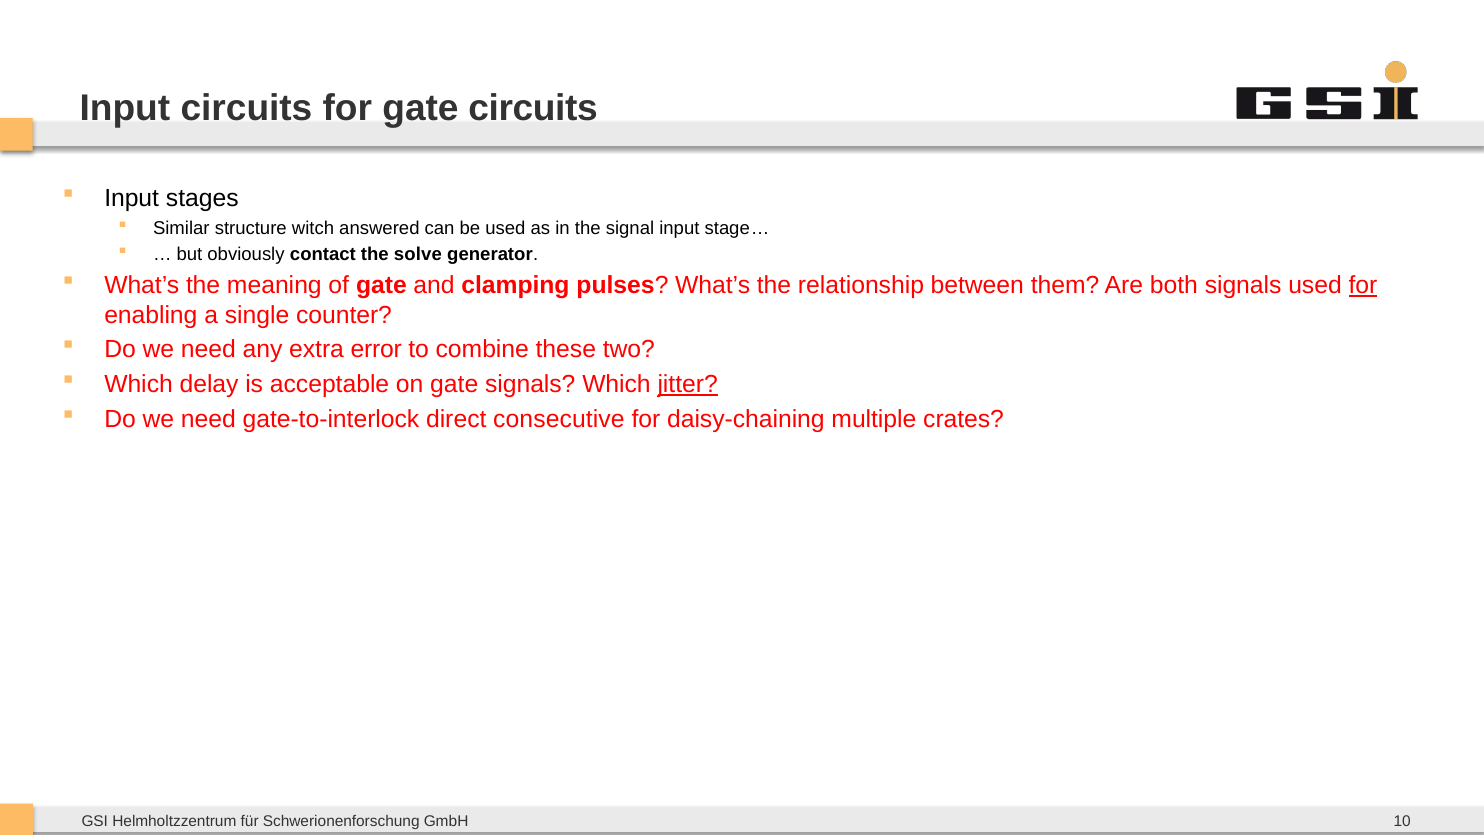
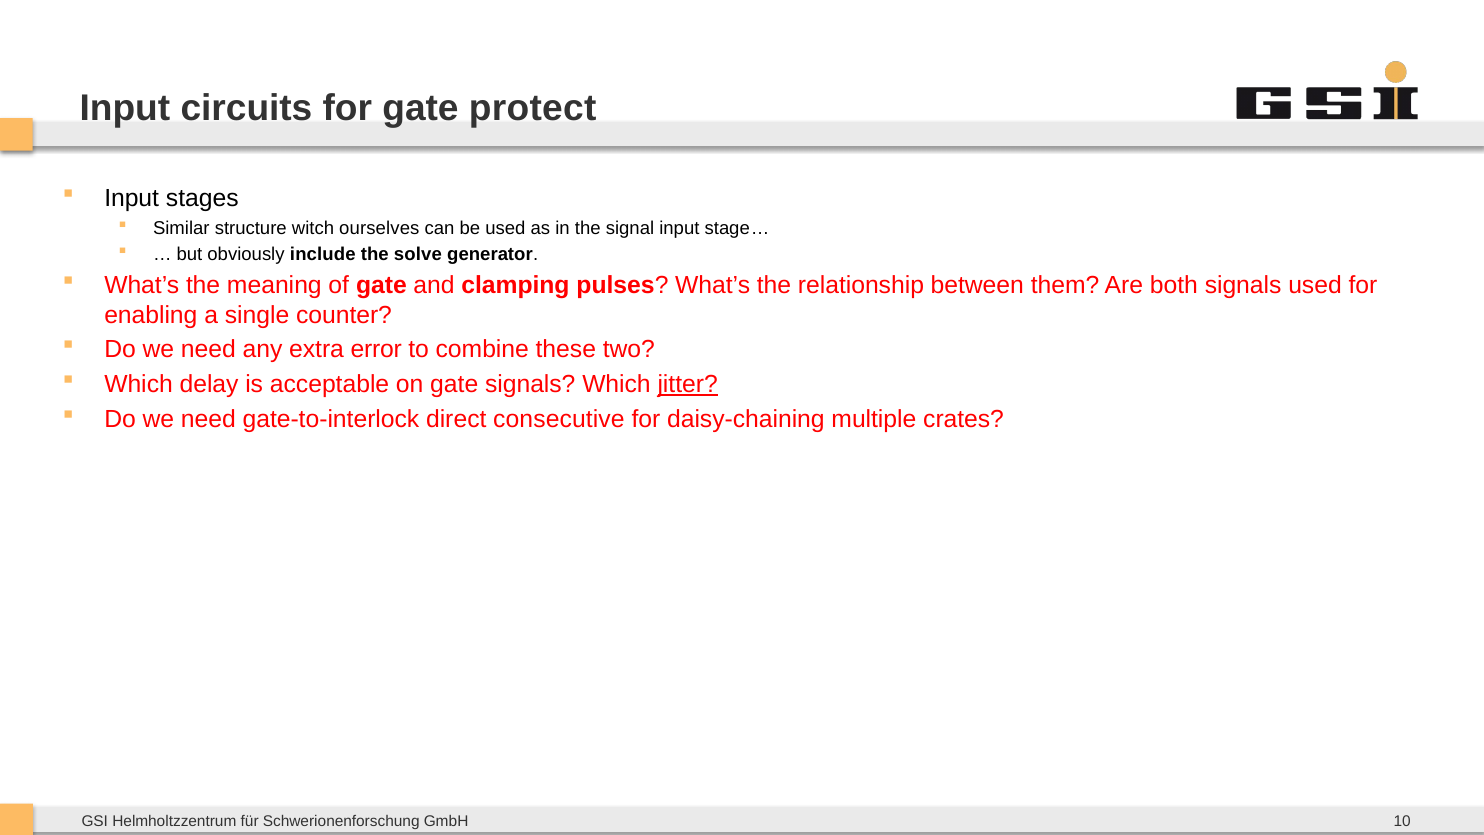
gate circuits: circuits -> protect (533, 108)
answered: answered -> ourselves (379, 228)
contact: contact -> include (323, 254)
for underline: present -> none (1363, 285)
